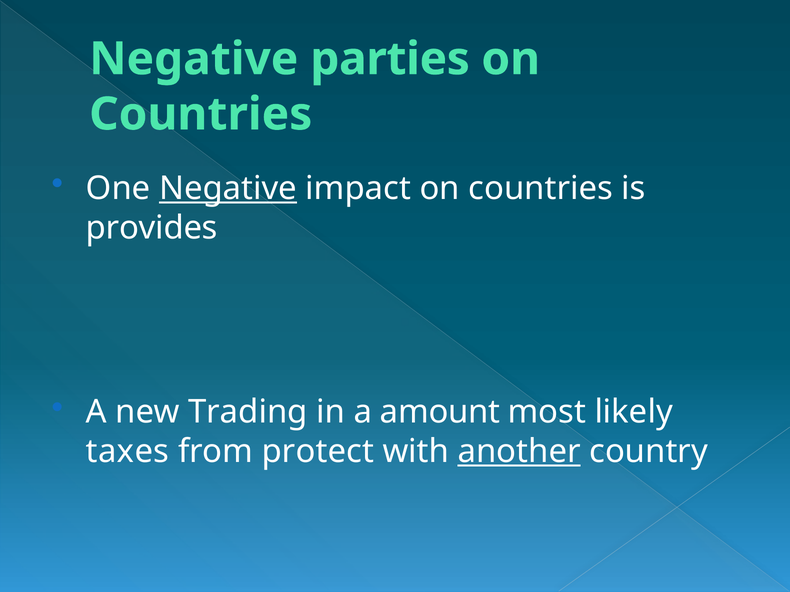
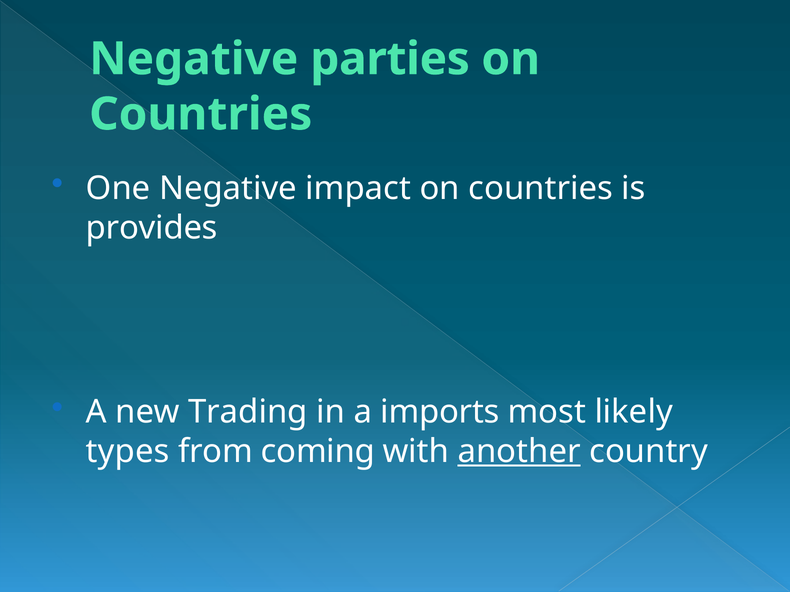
Negative underline: present -> none (228, 189)
amount: amount -> imports (440, 412)
taxes: taxes -> types (128, 452)
protect: protect -> coming (318, 452)
